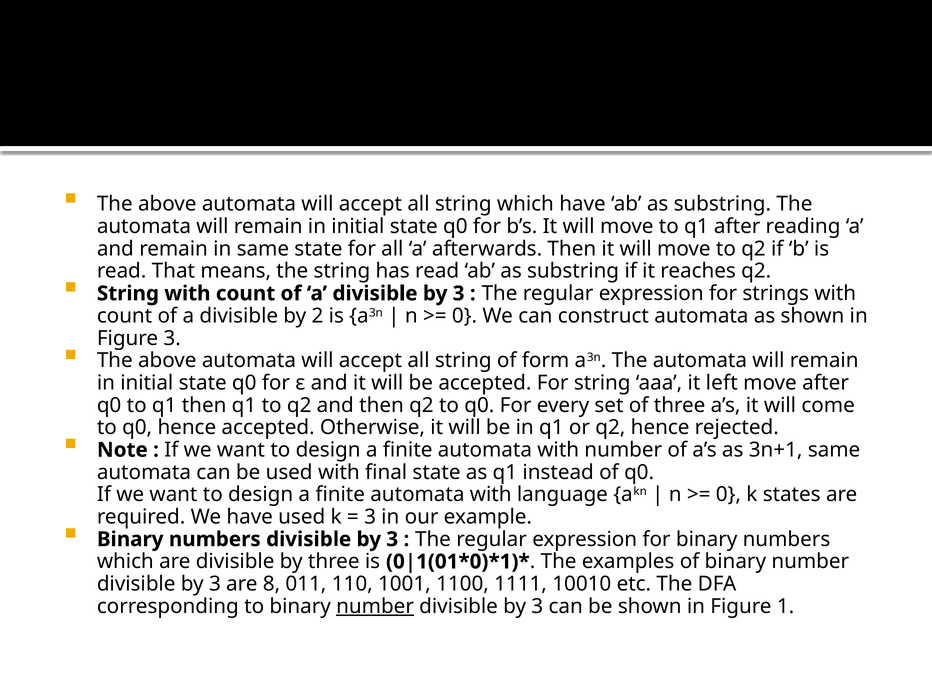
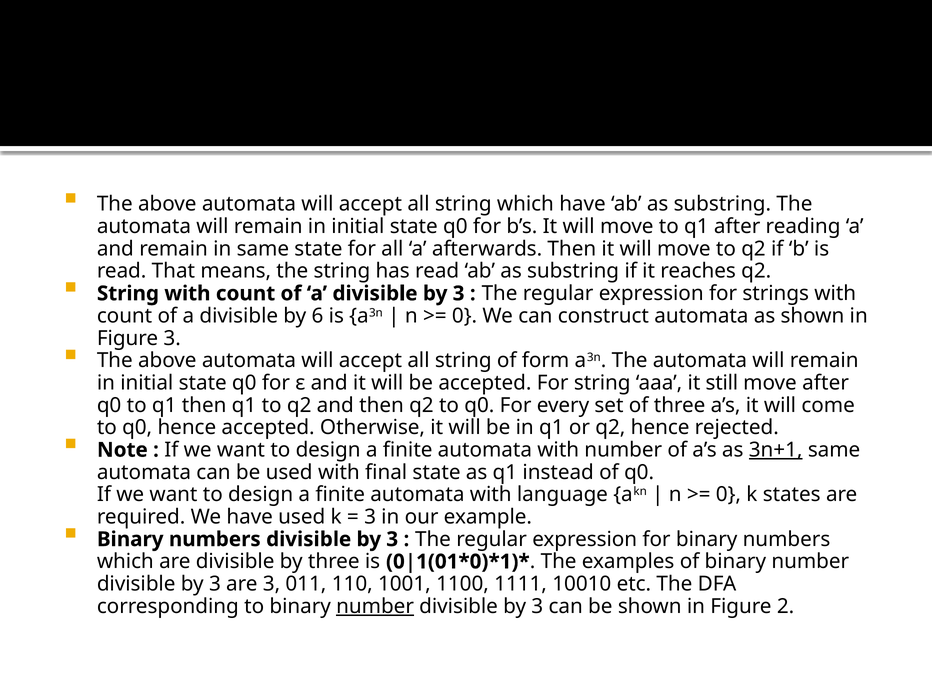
2: 2 -> 6 (317, 316)
left: left -> still (722, 383)
3n+1 underline: none -> present (776, 450)
are 8: 8 -> 3 (272, 584)
1: 1 -> 2 (786, 606)
